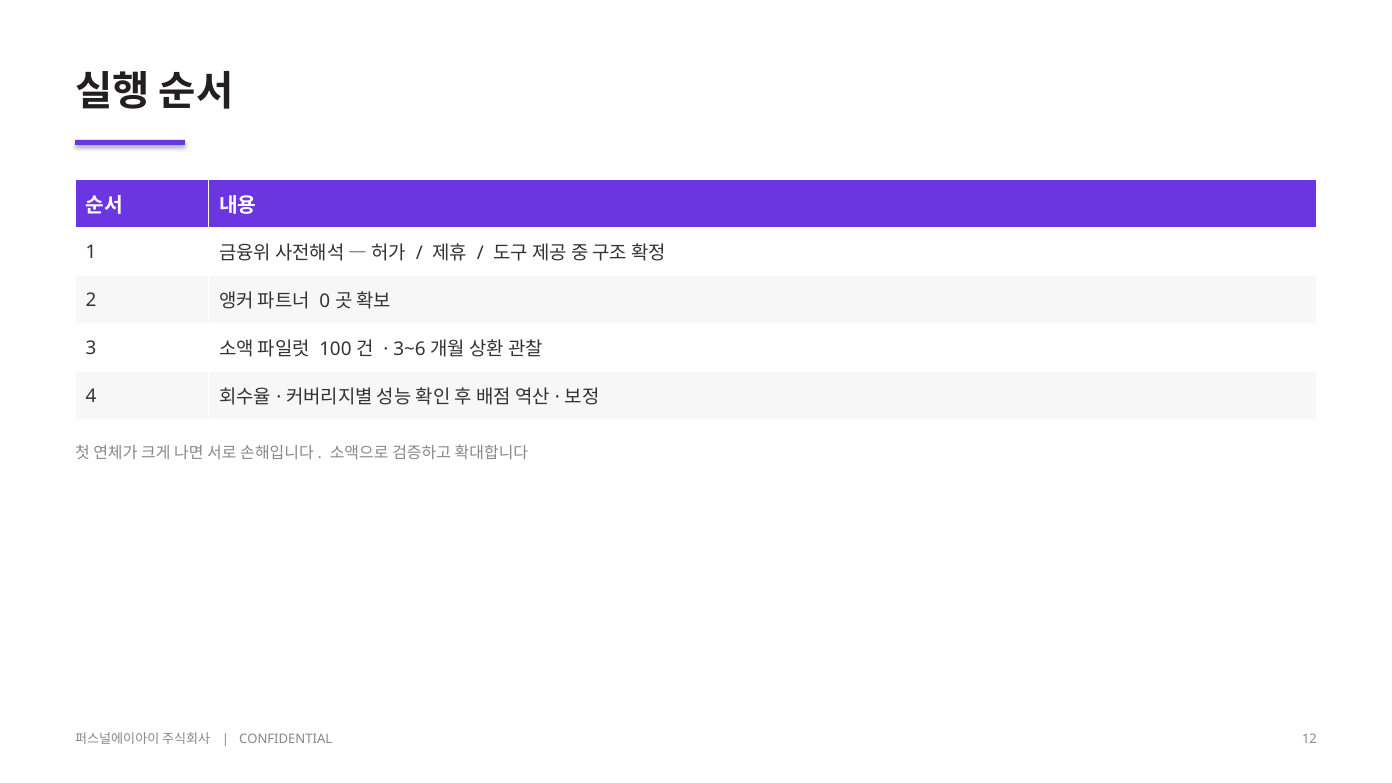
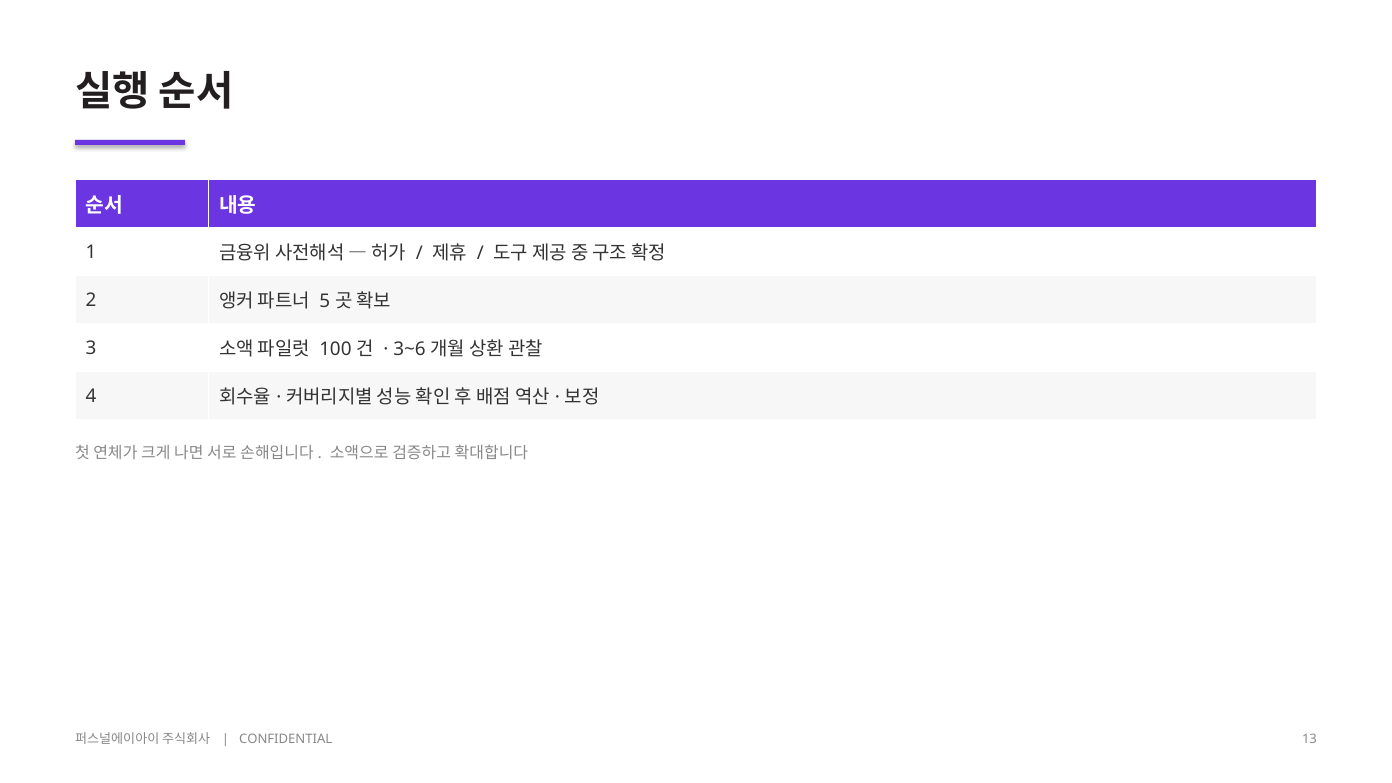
0: 0 -> 5 (325, 301)
12: 12 -> 13 (1309, 740)
